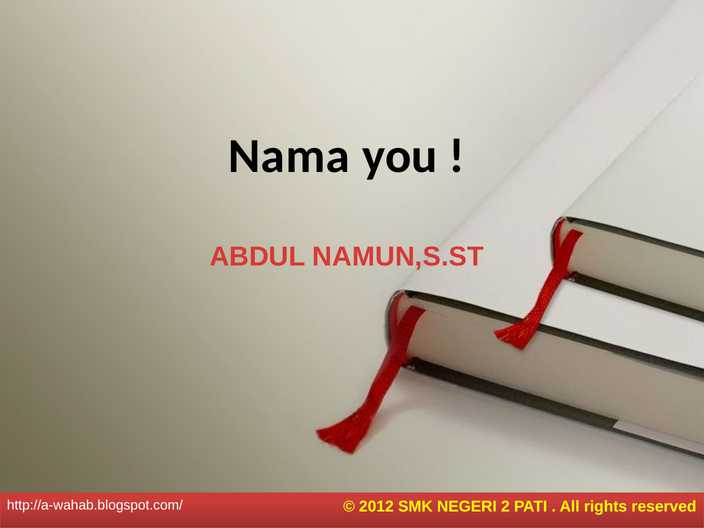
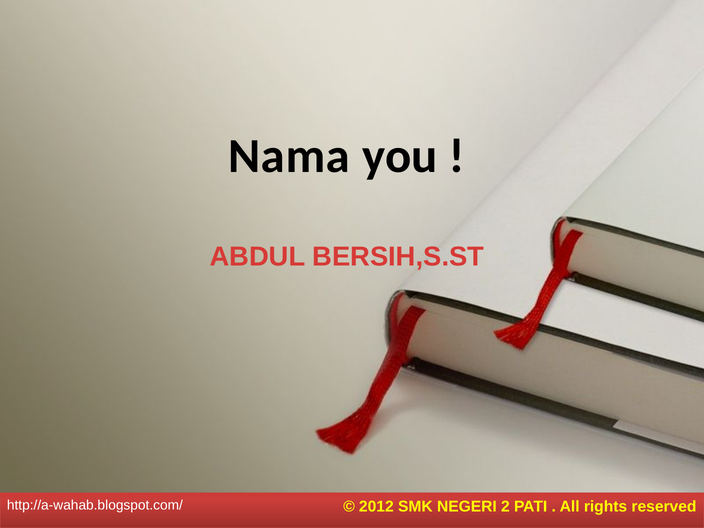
NAMUN,S.ST: NAMUN,S.ST -> BERSIH,S.ST (398, 257)
